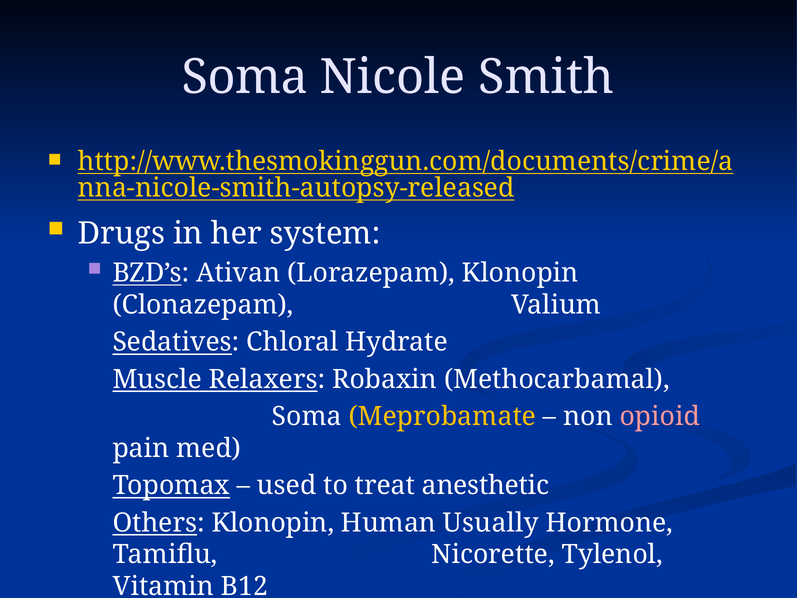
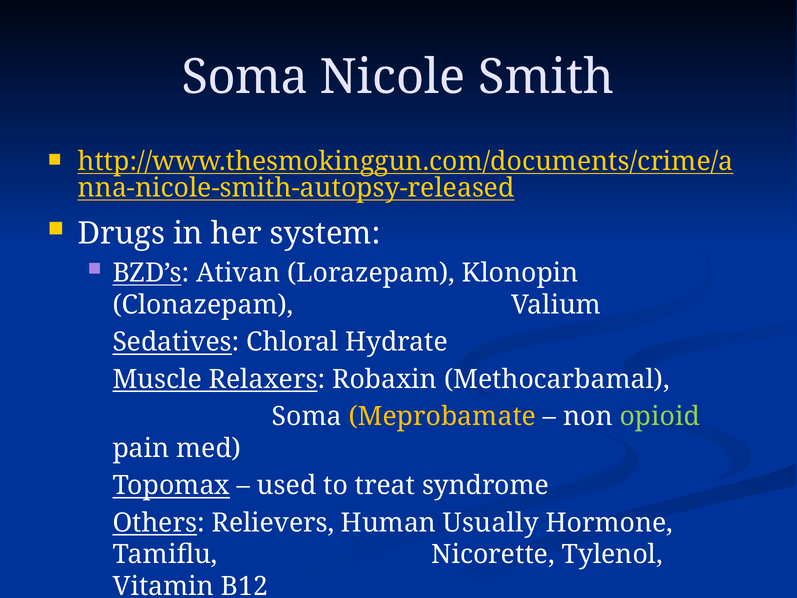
opioid colour: pink -> light green (660, 416)
anesthetic: anesthetic -> syndrome (485, 485)
Others Klonopin: Klonopin -> Relievers (273, 523)
